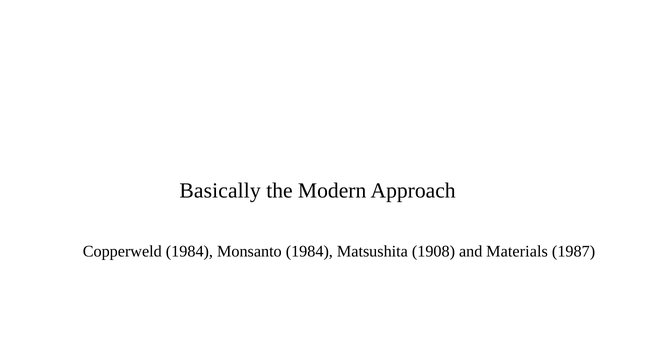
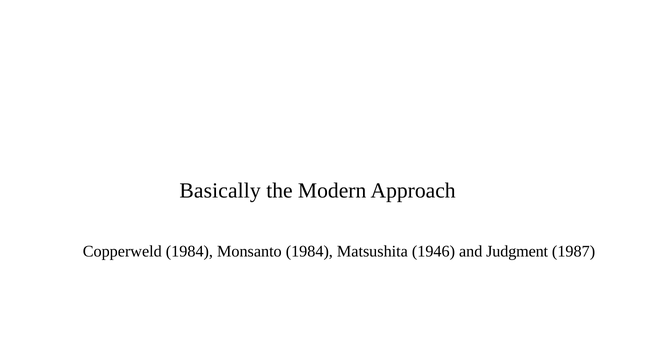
1908: 1908 -> 1946 (433, 251)
Materials: Materials -> Judgment (517, 251)
